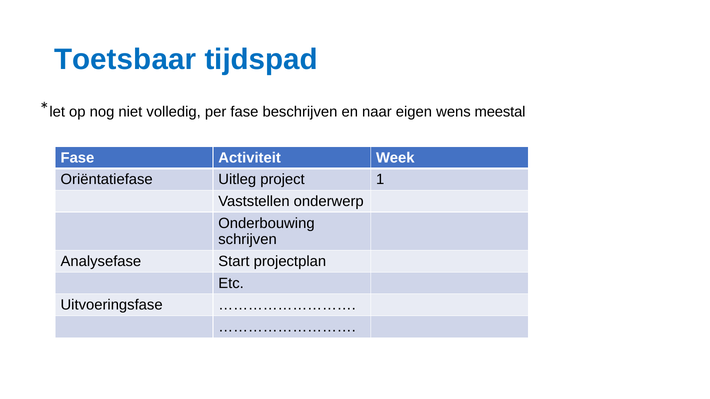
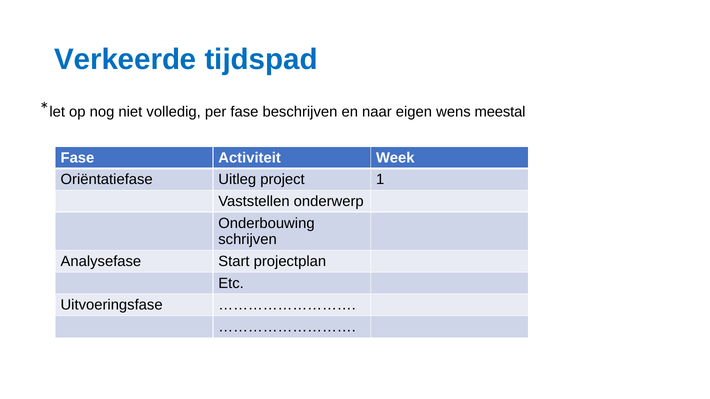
Toetsbaar: Toetsbaar -> Verkeerde (125, 60)
